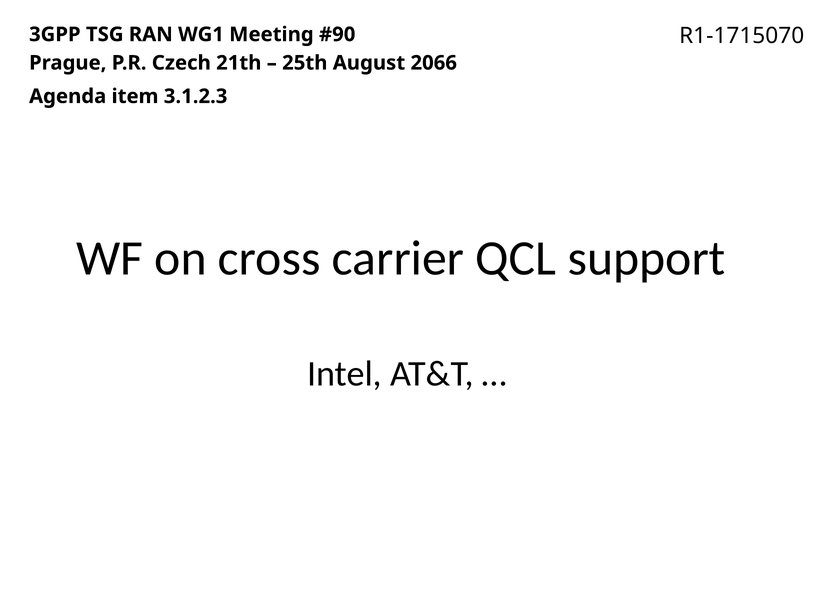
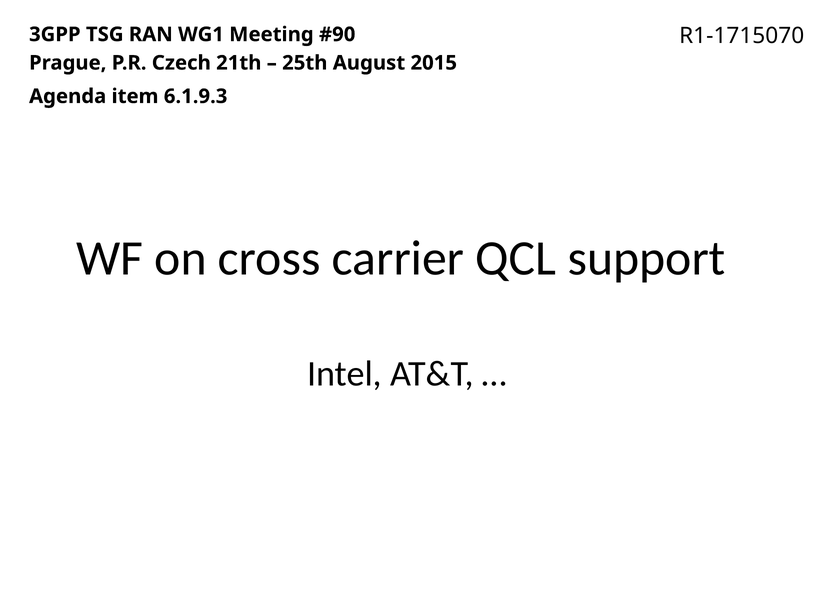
2066: 2066 -> 2015 (434, 63)
3.1.2.3: 3.1.2.3 -> 6.1.9.3 (196, 96)
